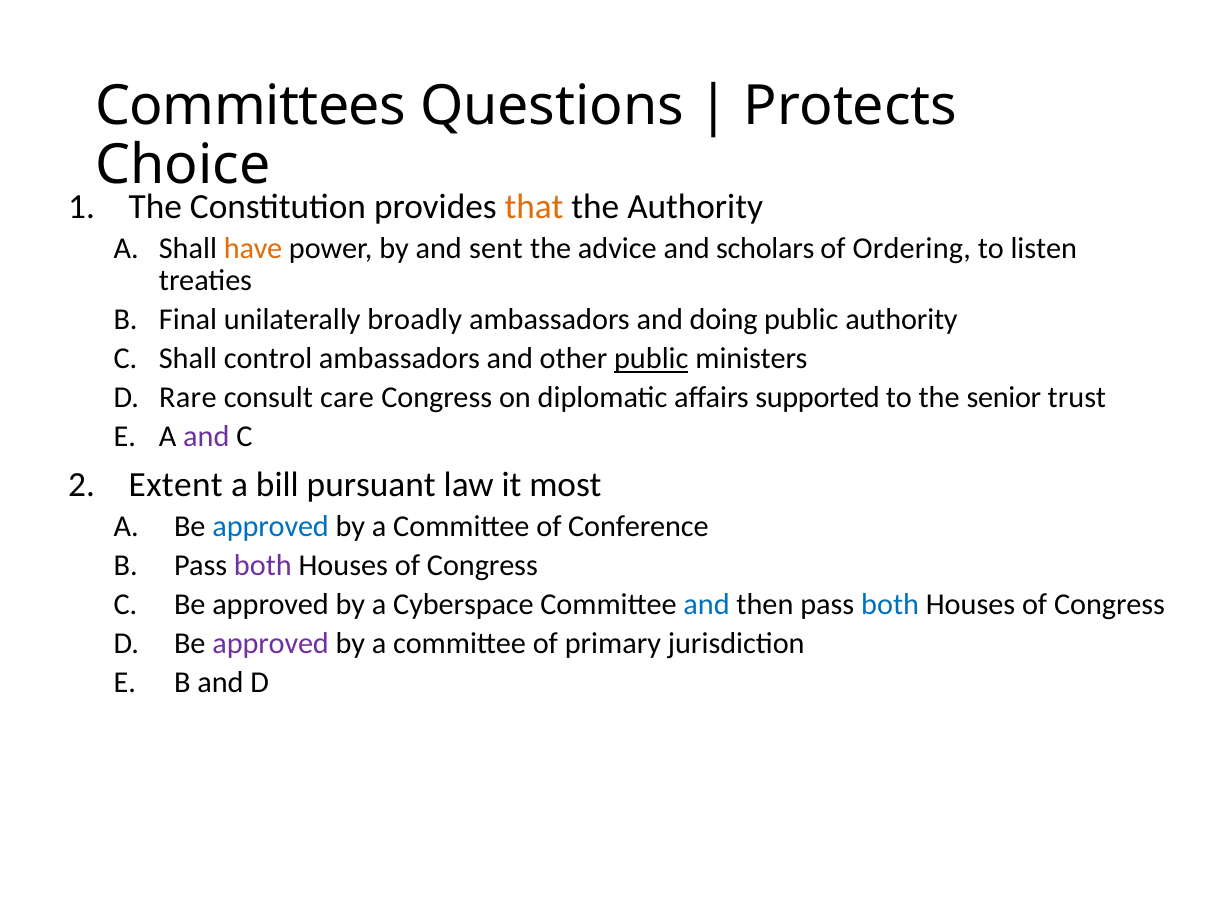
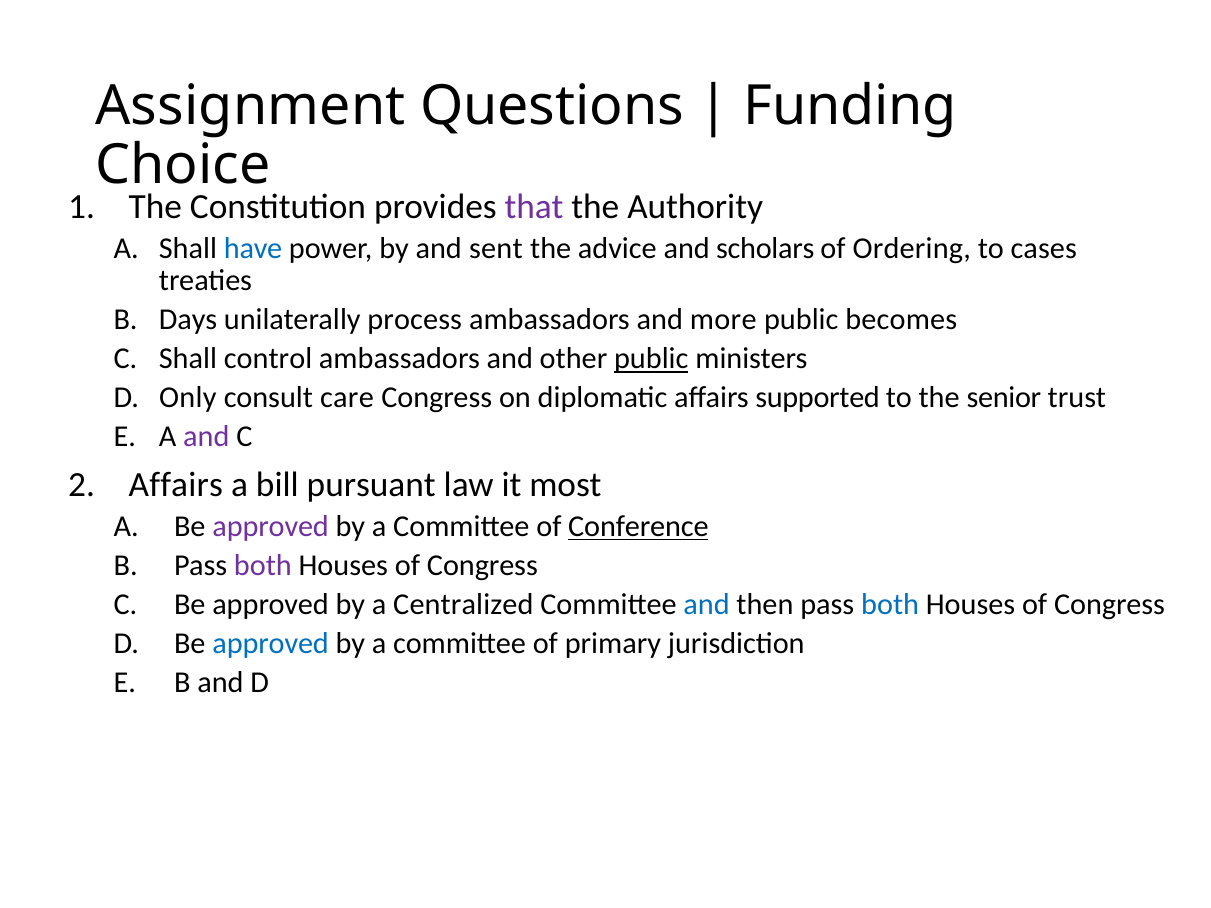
Committees: Committees -> Assignment (250, 106)
Protects: Protects -> Funding (850, 106)
that colour: orange -> purple (534, 206)
have colour: orange -> blue (253, 248)
listen: listen -> cases (1044, 248)
Final: Final -> Days (188, 320)
broadly: broadly -> process (415, 320)
doing: doing -> more (723, 320)
public authority: authority -> becomes (901, 320)
Rare: Rare -> Only (188, 398)
Extent: Extent -> Affairs (176, 485)
approved colour: blue -> purple (271, 527)
Conference underline: none -> present (638, 527)
Cyberspace: Cyberspace -> Centralized (463, 605)
approved colour: purple -> blue (271, 644)
